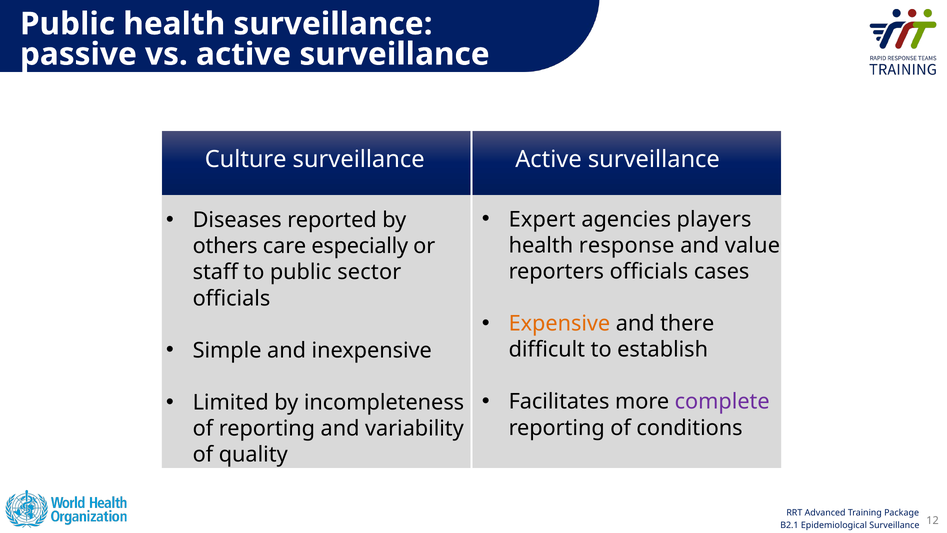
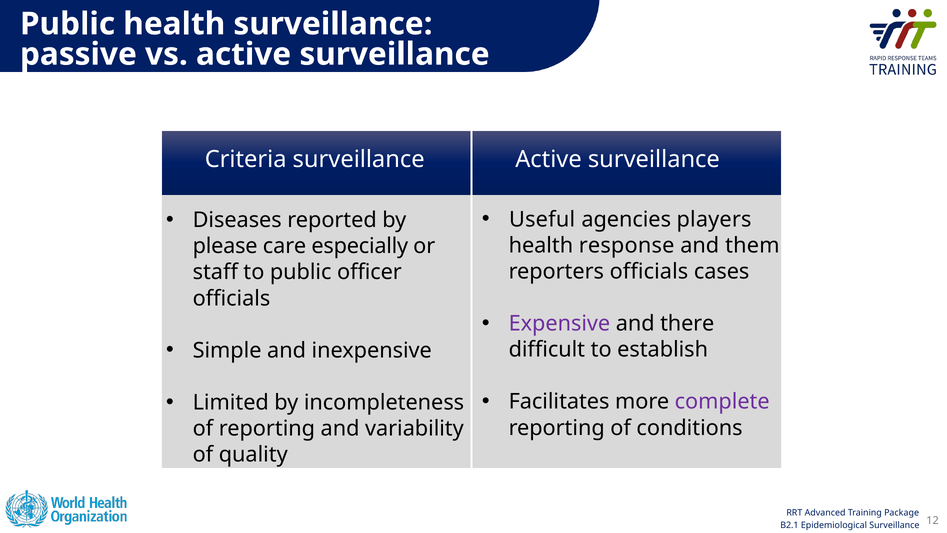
Culture: Culture -> Criteria (246, 159)
Expert: Expert -> Useful (542, 219)
value: value -> them (752, 245)
others: others -> please (225, 246)
sector: sector -> officer (369, 272)
Expensive colour: orange -> purple (559, 323)
